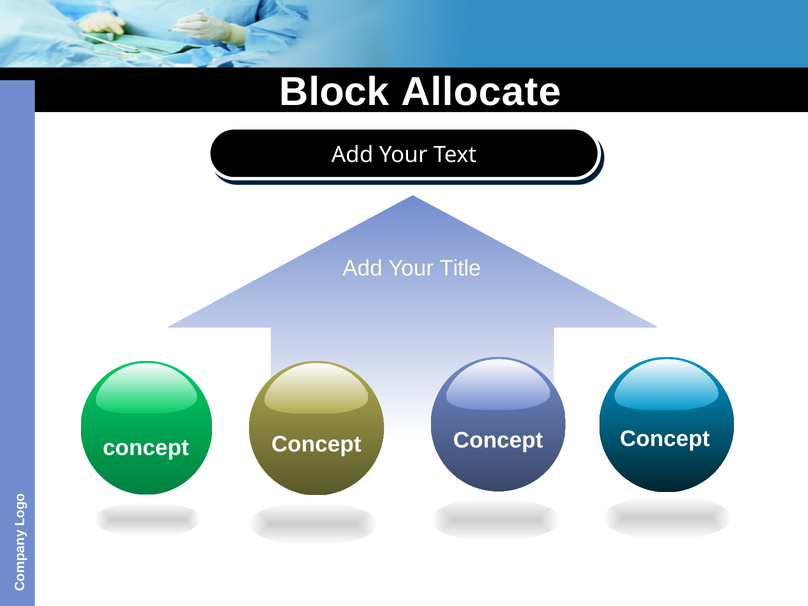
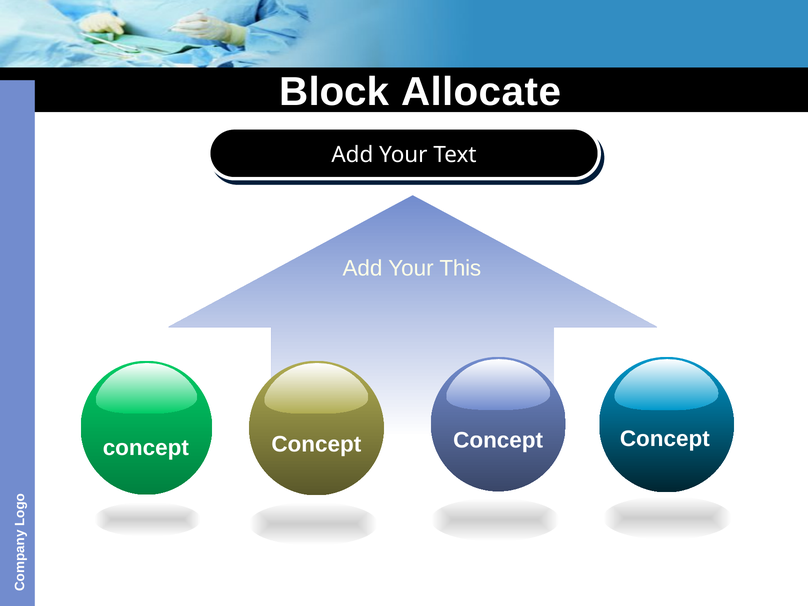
Title: Title -> This (460, 268)
